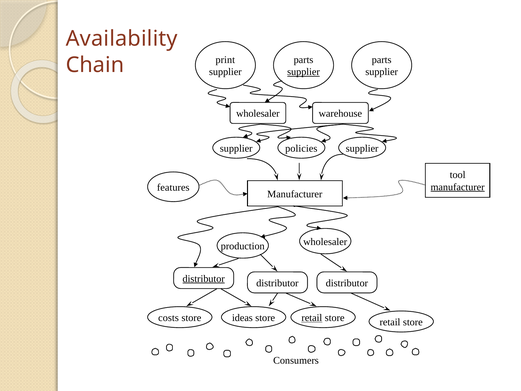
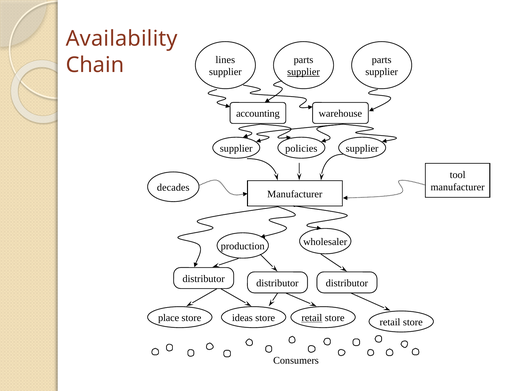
print: print -> lines (225, 60)
wholesaler: wholesaler -> accounting (258, 114)
manufacturer underline: present -> none (458, 187)
features: features -> decades (173, 187)
distributor underline: present -> none (204, 279)
costs: costs -> place (169, 318)
